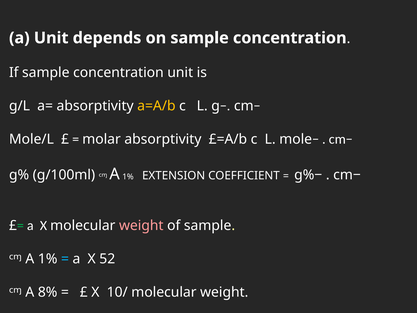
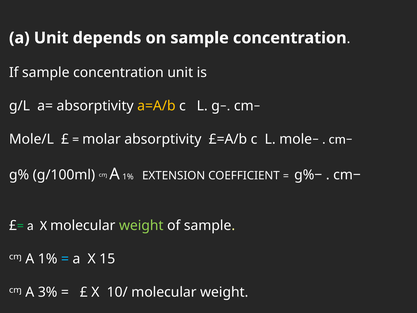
weight colour: pink -> light green (141, 225)
52: 52 -> 15 (107, 259)
8%: 8% -> 3% (48, 292)
